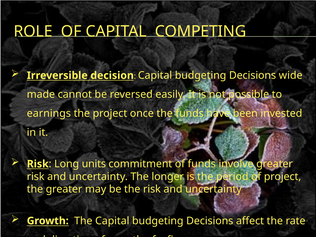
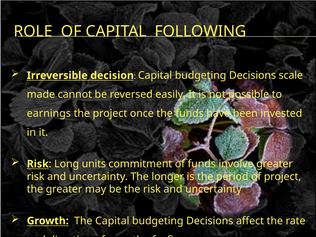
COMPETING: COMPETING -> FOLLOWING (201, 31)
wide: wide -> scale (291, 75)
